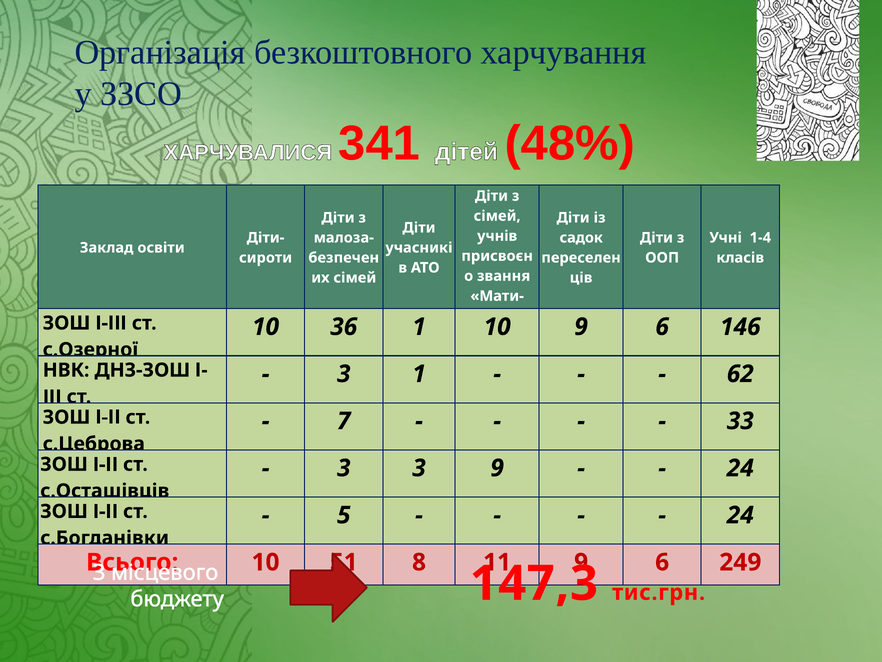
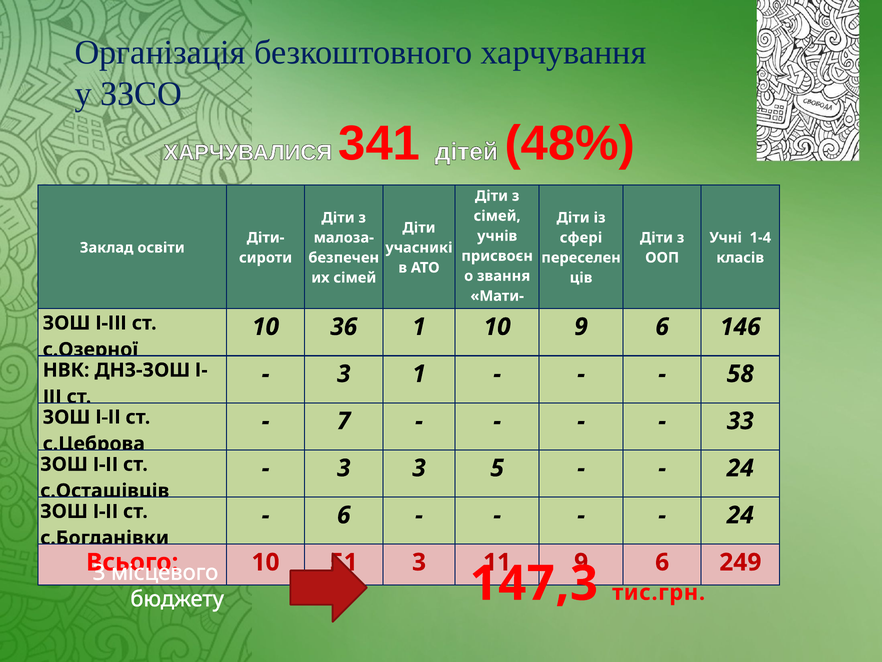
садок: садок -> сфері (581, 238)
62: 62 -> 58 (740, 374)
3 9: 9 -> 5 (497, 468)
5: 5 -> 6 (344, 515)
8: 8 -> 3 (419, 562)
